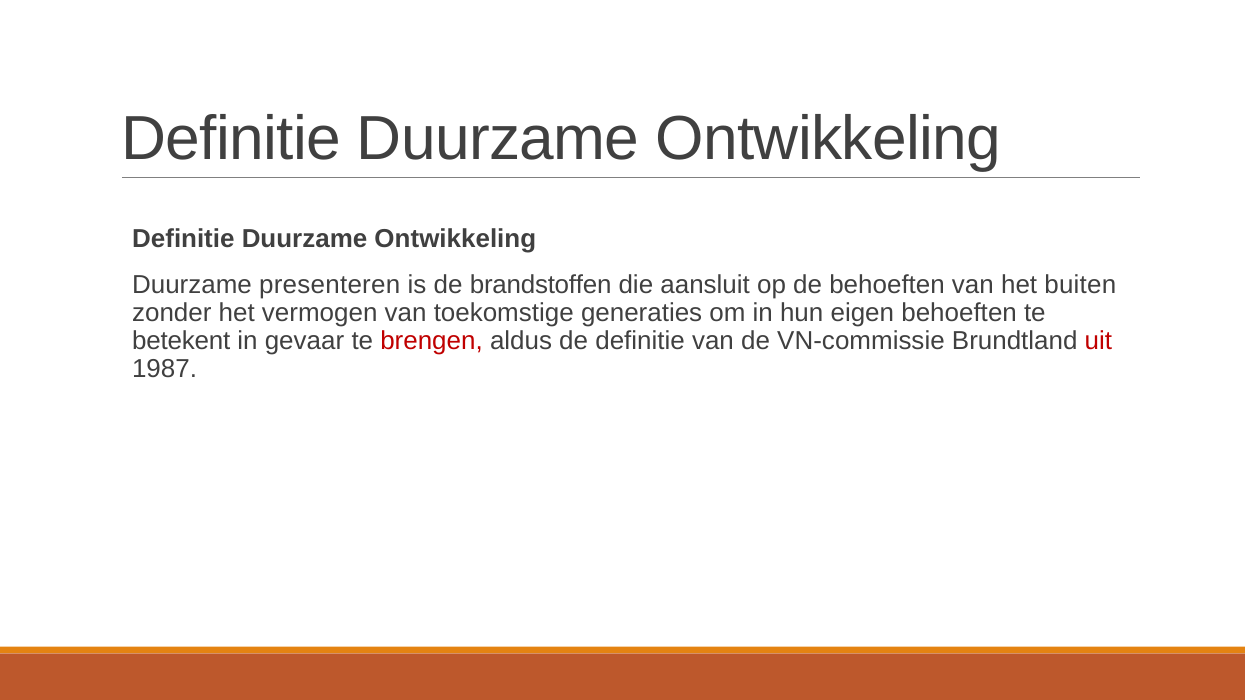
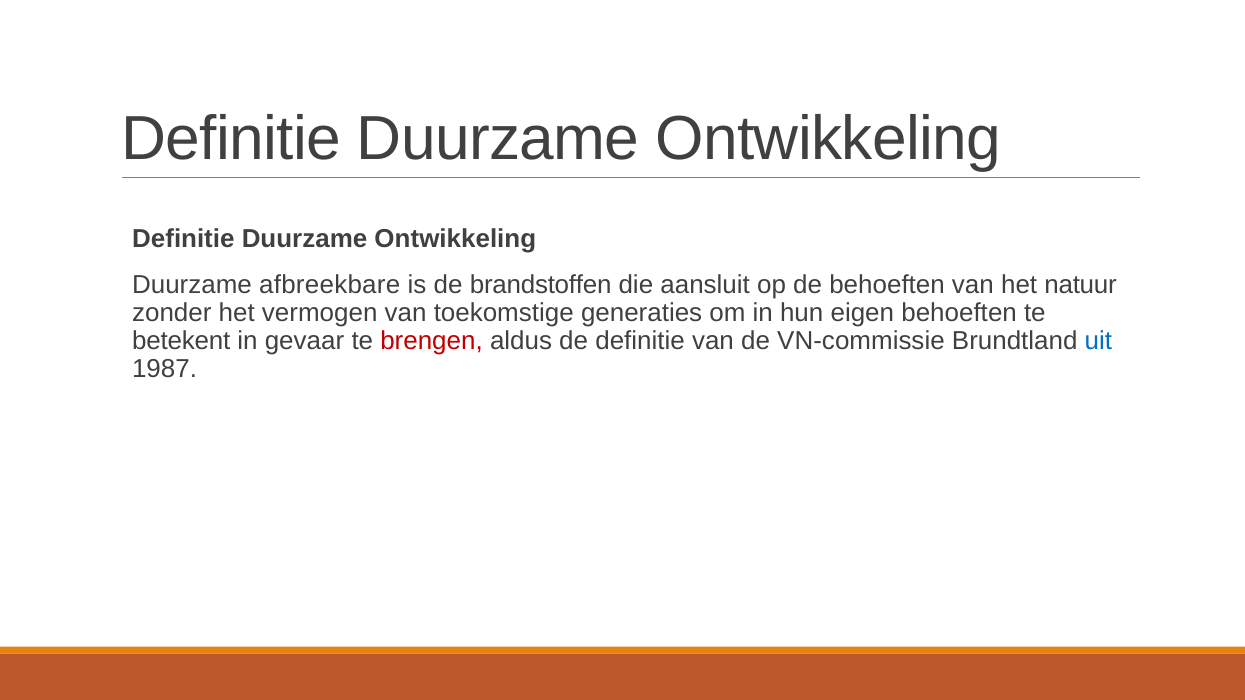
presenteren: presenteren -> afbreekbare (330, 285)
buiten: buiten -> natuur (1081, 285)
uit colour: red -> blue (1098, 341)
